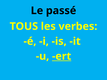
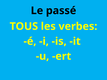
ert underline: present -> none (62, 56)
